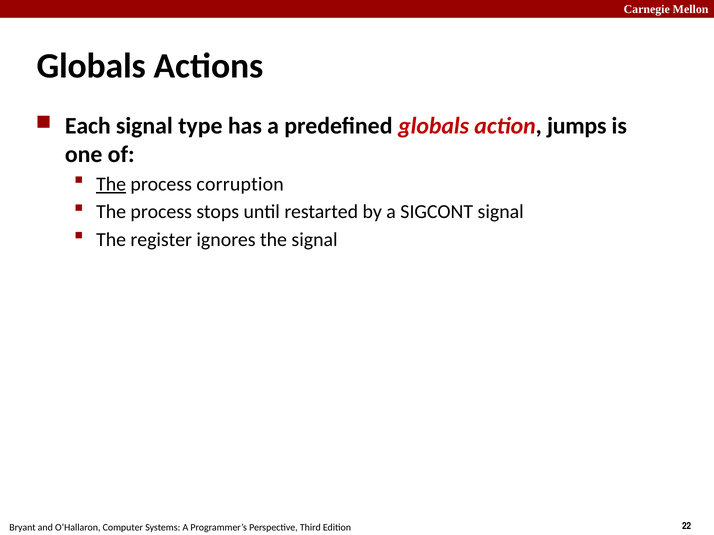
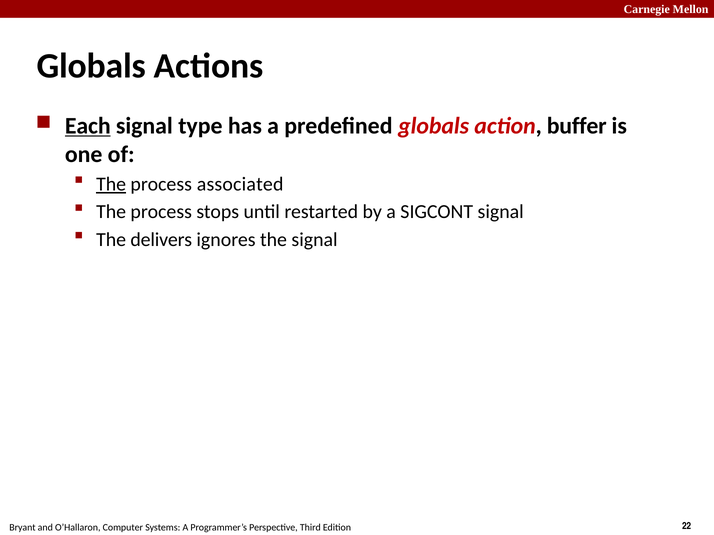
Each underline: none -> present (88, 126)
jumps: jumps -> buffer (577, 126)
corruption: corruption -> associated (240, 184)
register: register -> delivers (161, 240)
